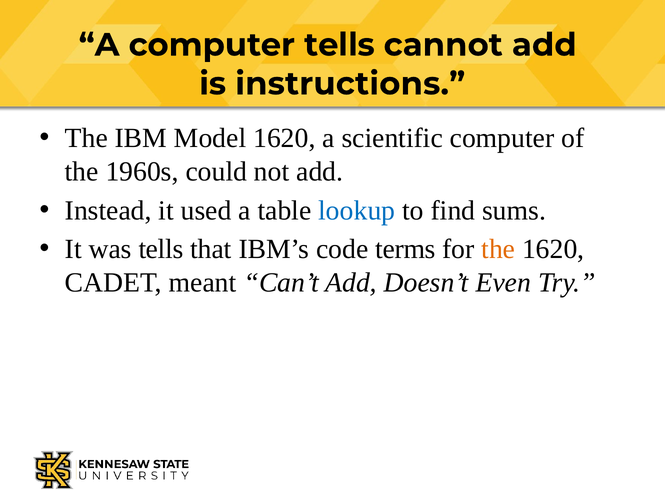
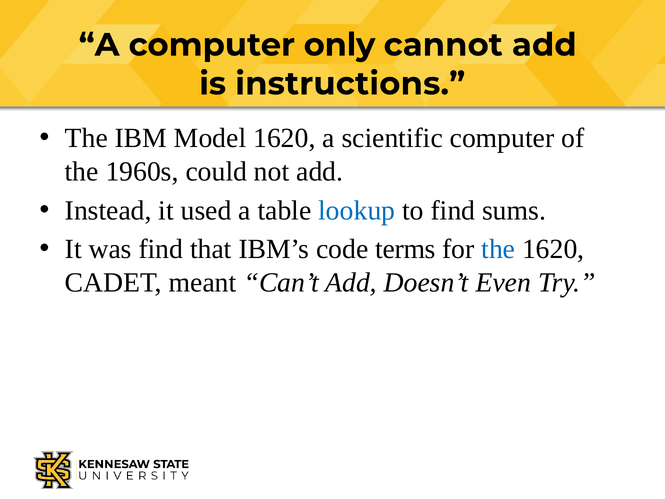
computer tells: tells -> only (339, 45)
was tells: tells -> find (161, 249)
the colour: orange -> blue (498, 249)
